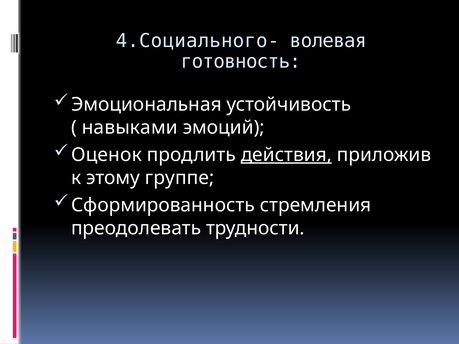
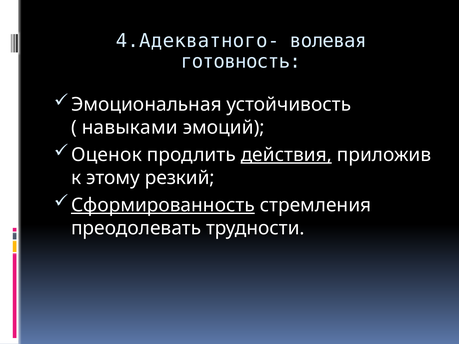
4.Социального-: 4.Социального- -> 4.Адекватного- (198, 41)
группе: группе -> резкий (180, 178)
Сформированность underline: none -> present (163, 205)
